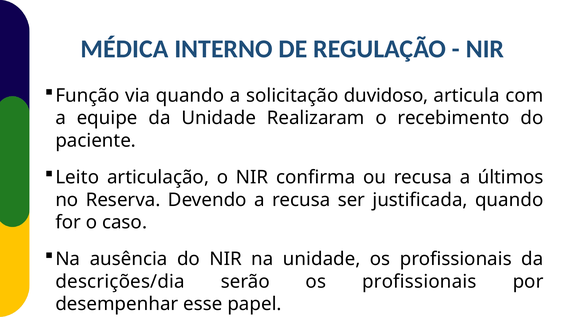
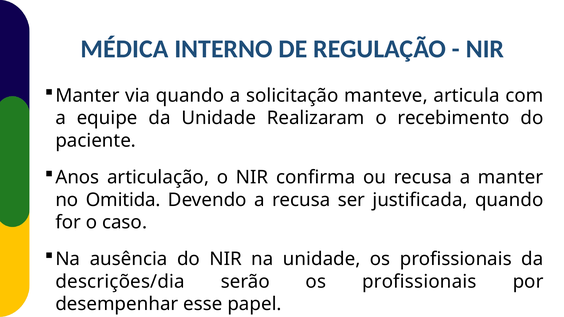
Função: Função -> Manter (87, 96)
duvidoso: duvidoso -> manteve (386, 96)
Leito: Leito -> Anos (77, 177)
a últimos: últimos -> manter (511, 177)
Reserva: Reserva -> Omitida (123, 200)
